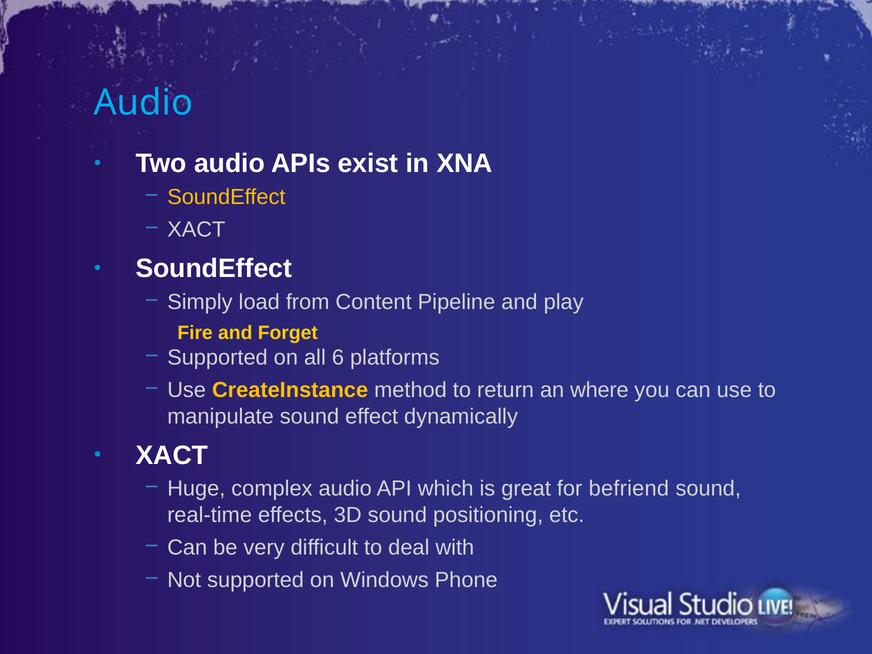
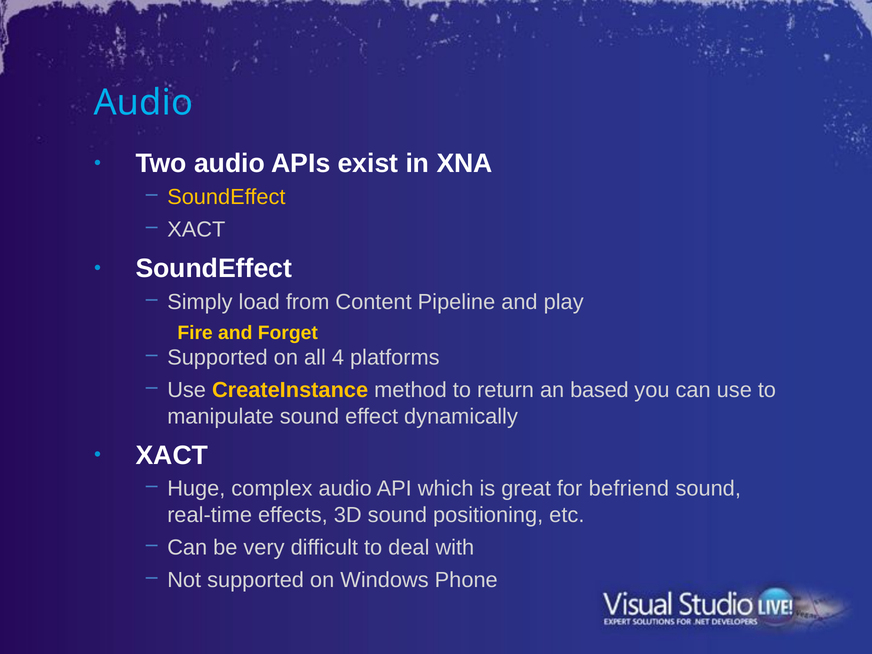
6: 6 -> 4 (338, 358)
where: where -> based (599, 390)
